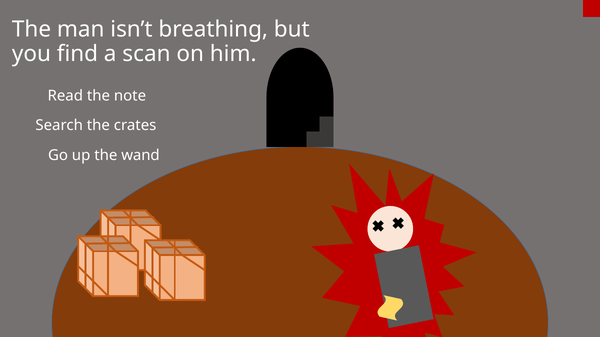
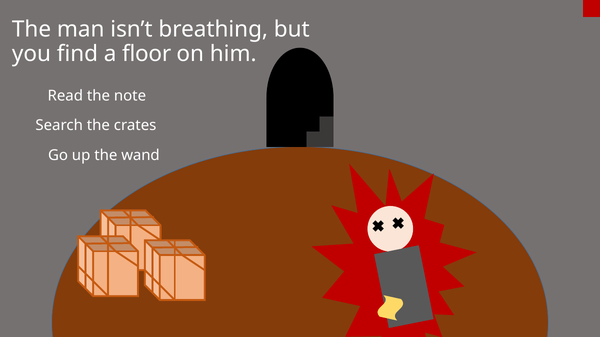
scan: scan -> floor (147, 54)
